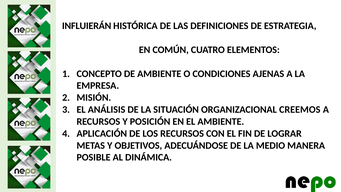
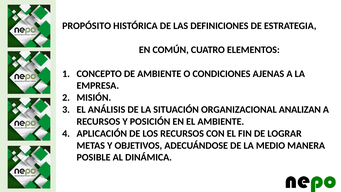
INFLUIERÁN: INFLUIERÁN -> PROPÓSITO (87, 26)
CREEMOS: CREEMOS -> ANALIZAN (300, 109)
